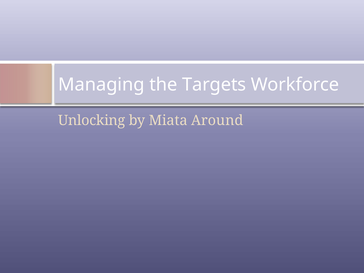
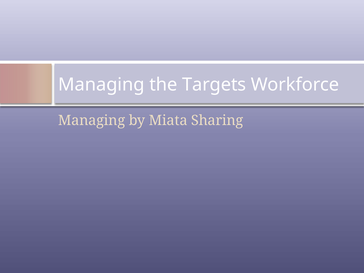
Unlocking: Unlocking -> Managing (92, 120)
Around: Around -> Sharing (217, 120)
